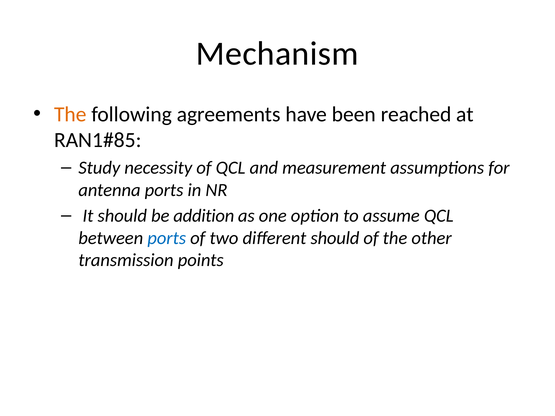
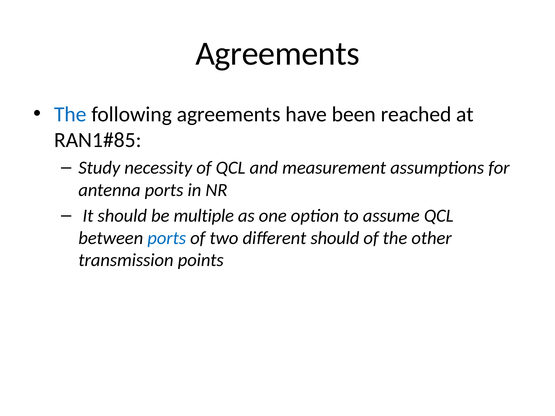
Mechanism: Mechanism -> Agreements (278, 54)
The colour: orange -> blue (70, 114)
addition: addition -> multiple (204, 216)
